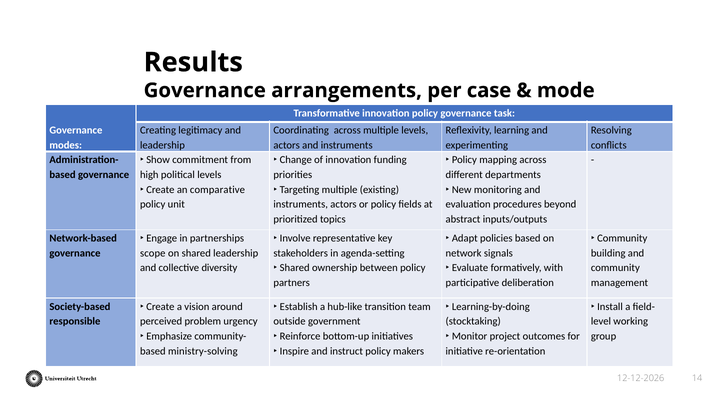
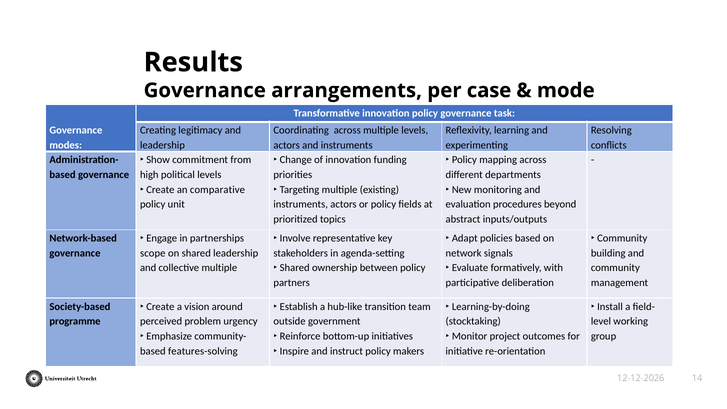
collective diversity: diversity -> multiple (219, 268)
responsible: responsible -> programme (75, 321)
ministry-solving: ministry-solving -> features-solving (203, 351)
